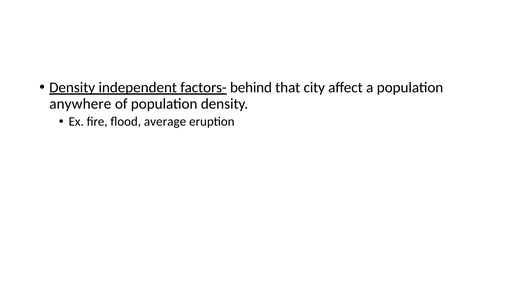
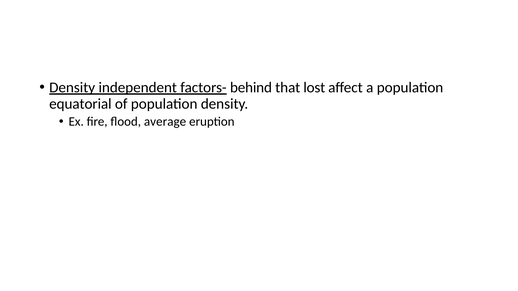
city: city -> lost (314, 88)
anywhere: anywhere -> equatorial (80, 104)
